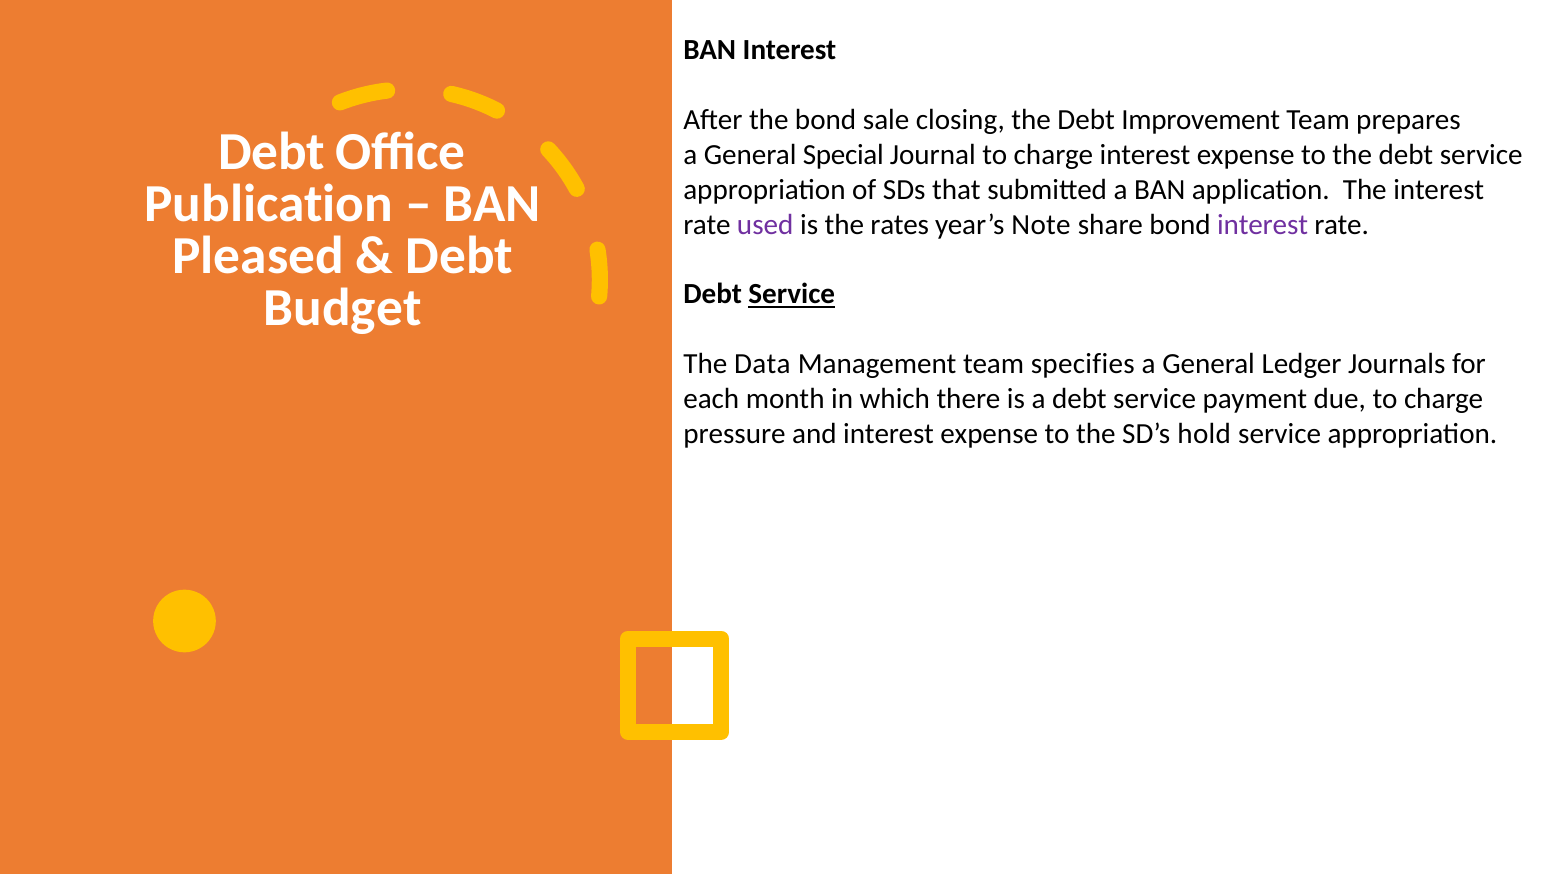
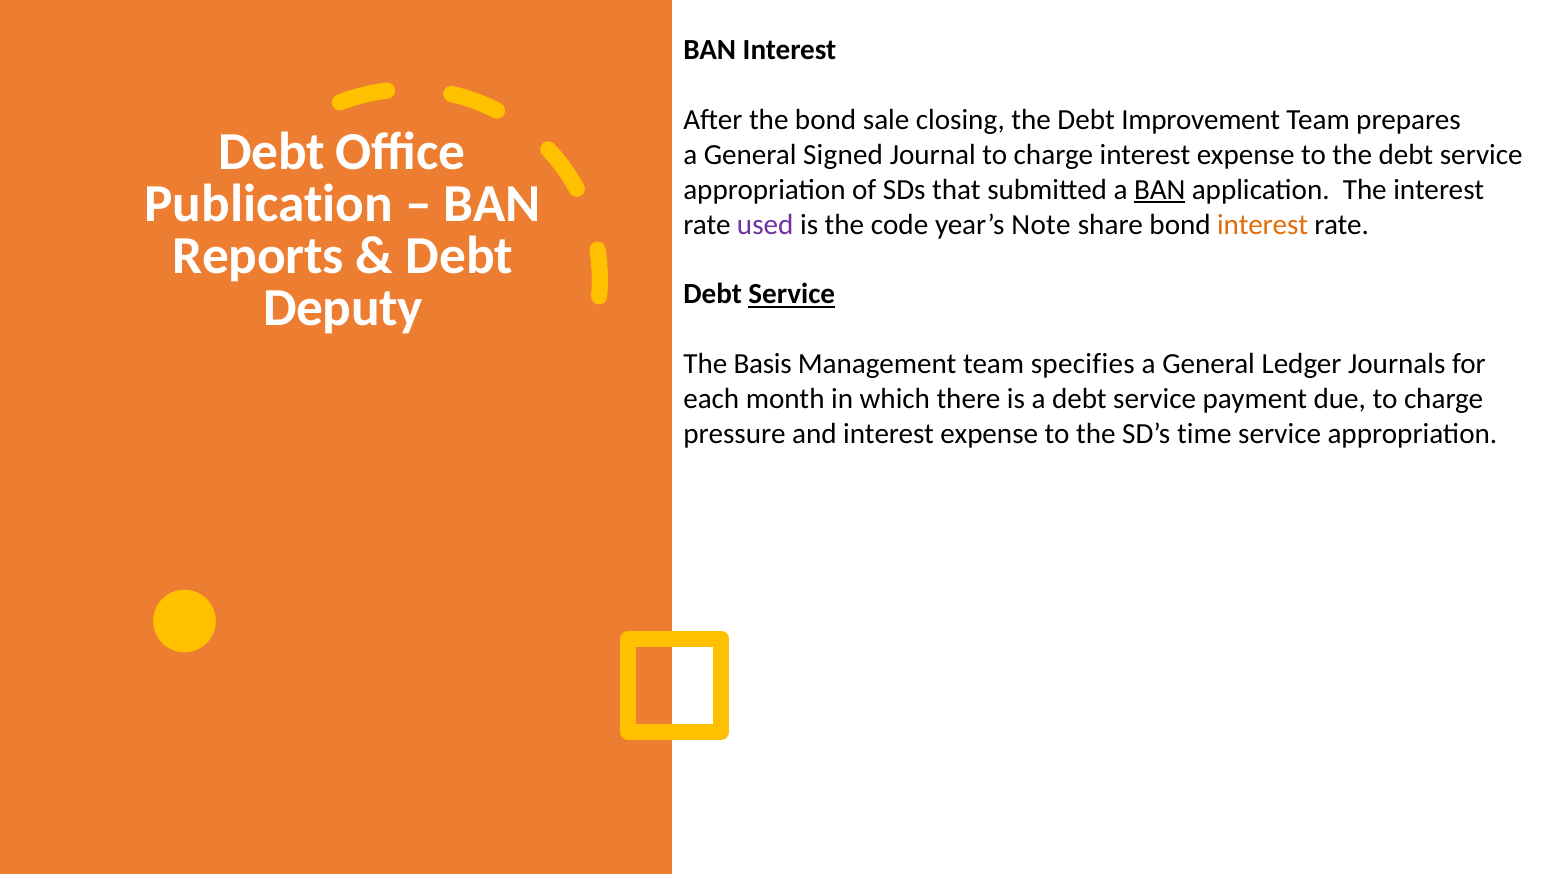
Special: Special -> Signed (843, 155)
BAN underline: none -> present (1160, 189)
rates: rates -> code (900, 224)
interest colour: purple -> orange (1263, 224)
Pleased: Pleased -> Reports (258, 256)
Budget: Budget -> Deputy (343, 308)
Data: Data -> Basis (763, 364)
hold: hold -> time (1204, 434)
